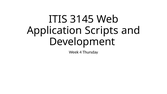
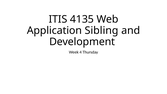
3145: 3145 -> 4135 (82, 19)
Scripts: Scripts -> Sibling (102, 30)
